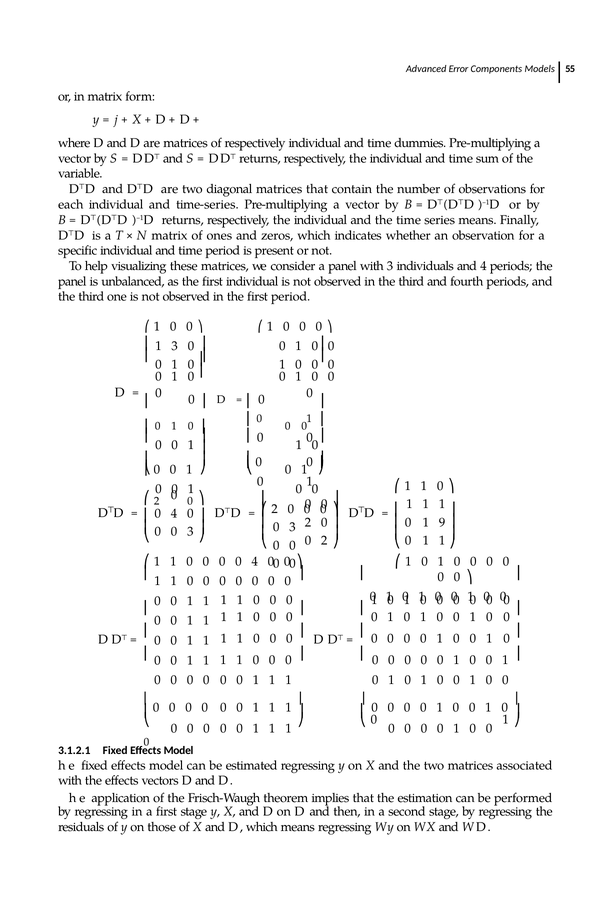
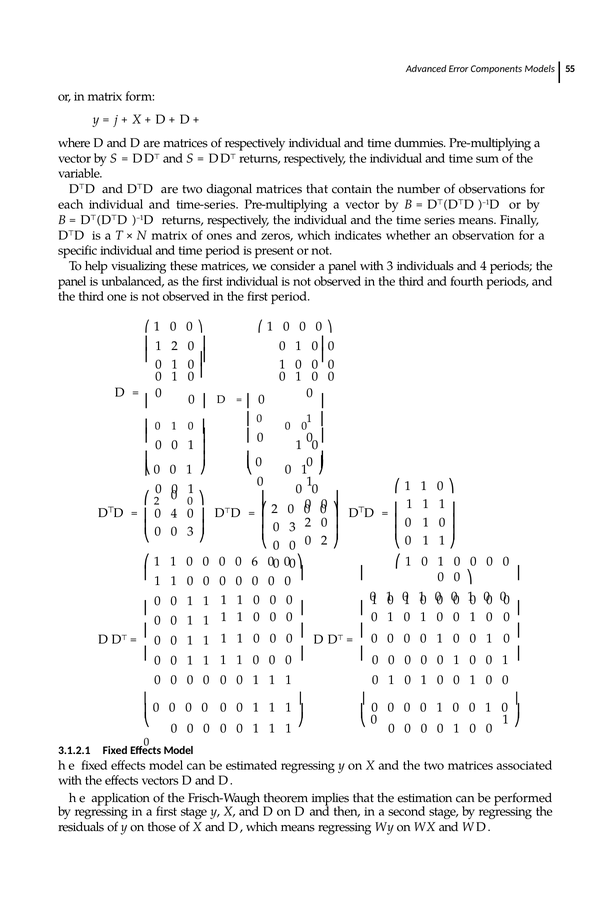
1 3: 3 -> 2 (175, 346)
9: 9 -> 0 (442, 522)
0 0 0 4: 4 -> 6 (255, 561)
